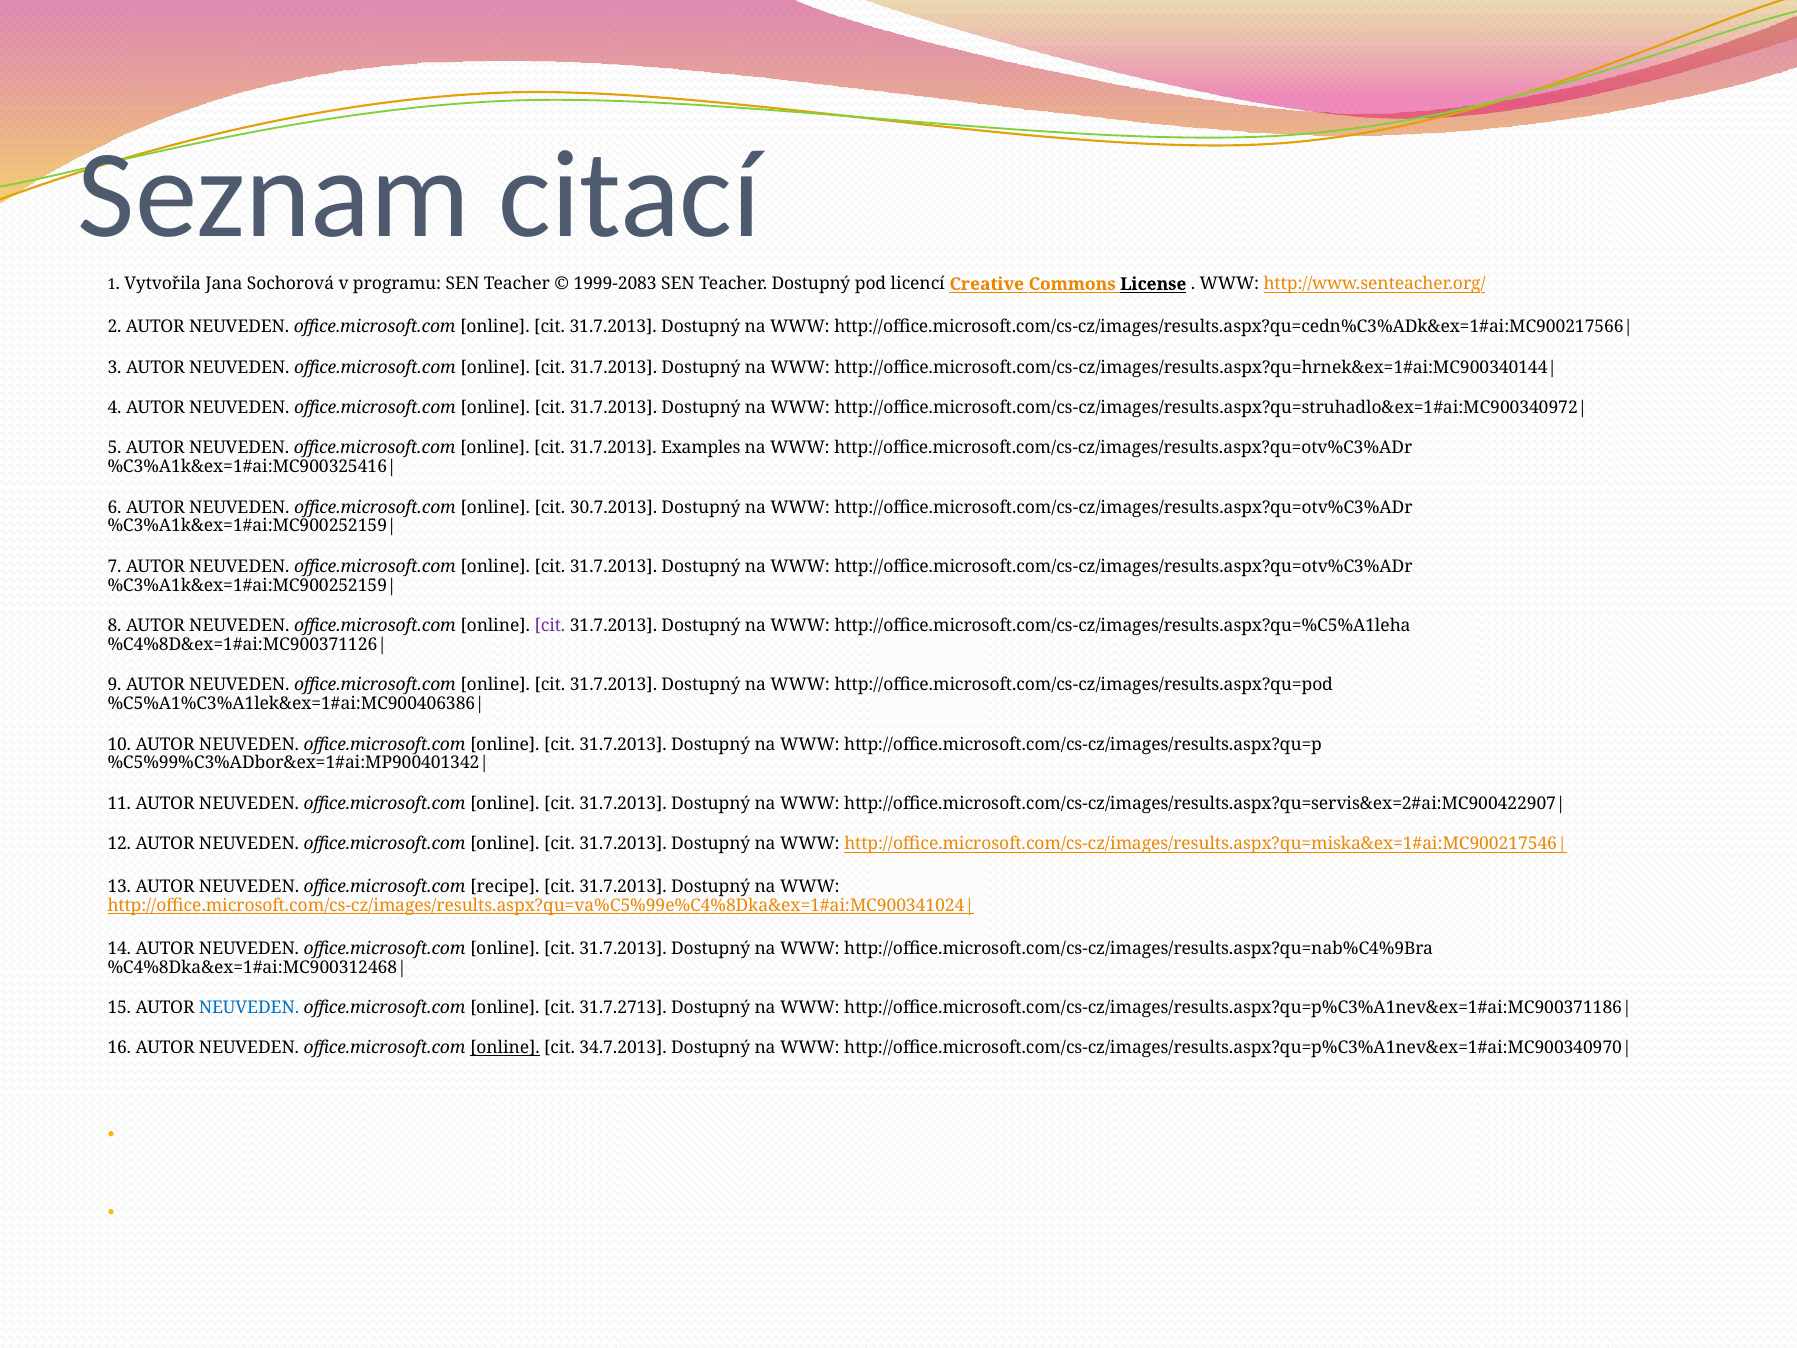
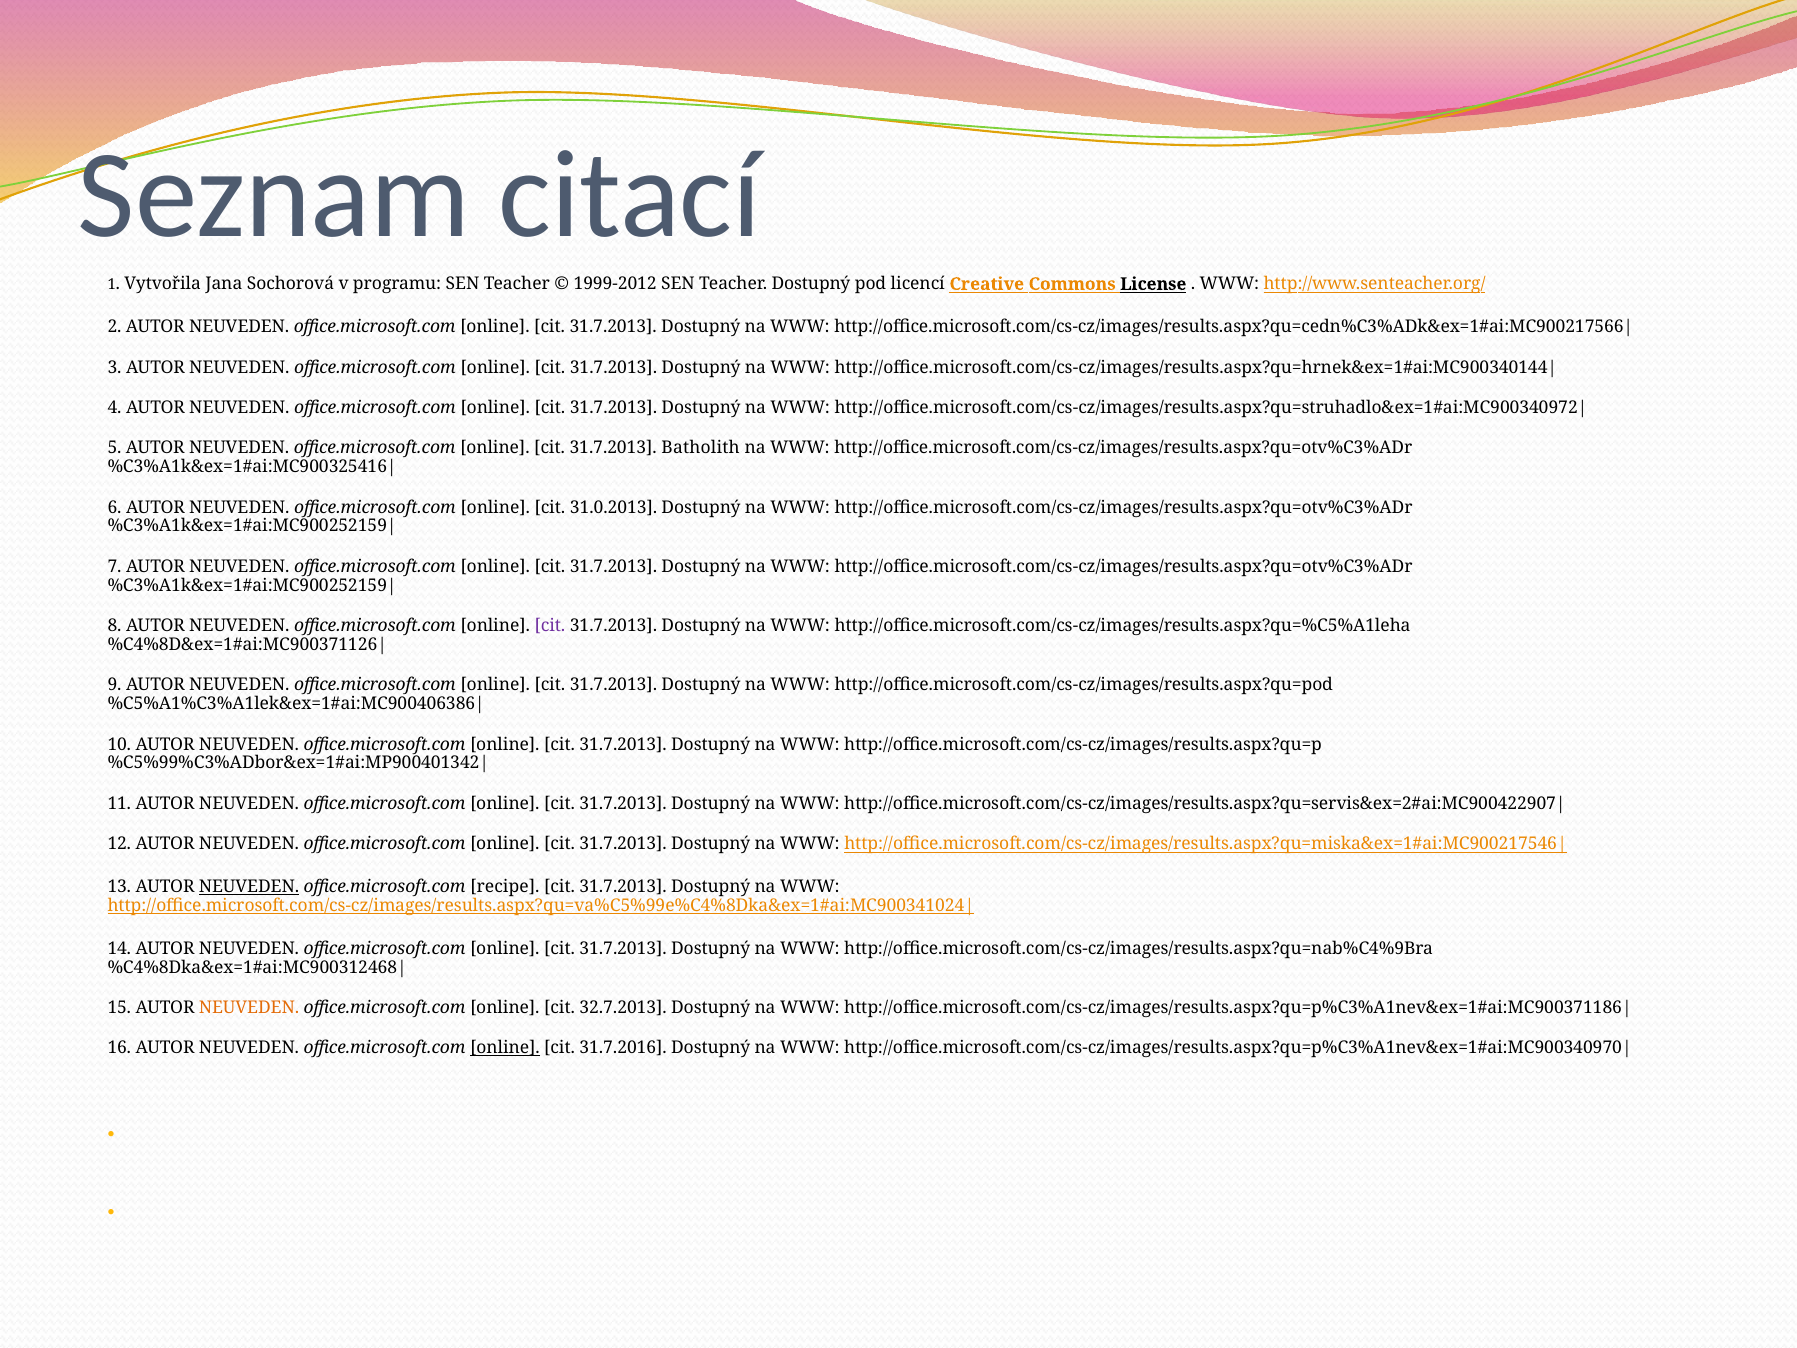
1999-2083: 1999-2083 -> 1999-2012 (615, 284)
Examples: Examples -> Batholith (701, 448)
30.7.2013: 30.7.2013 -> 31.0.2013 (614, 507)
NEUVEDEN underline: none -> present (249, 887)
NEUVEDEN colour: blue -> orange (249, 1008)
31.7.2713: 31.7.2713 -> 32.7.2013 (623, 1008)
34.7.2013: 34.7.2013 -> 31.7.2016 (623, 1048)
